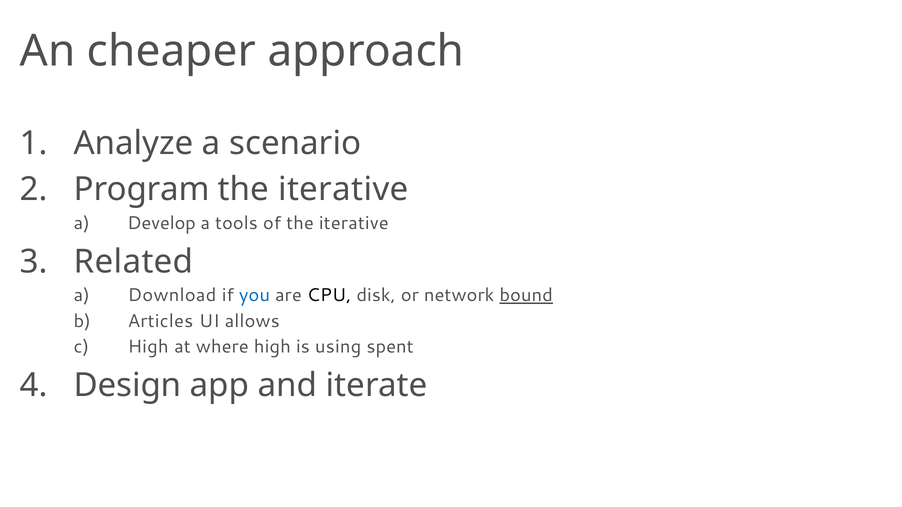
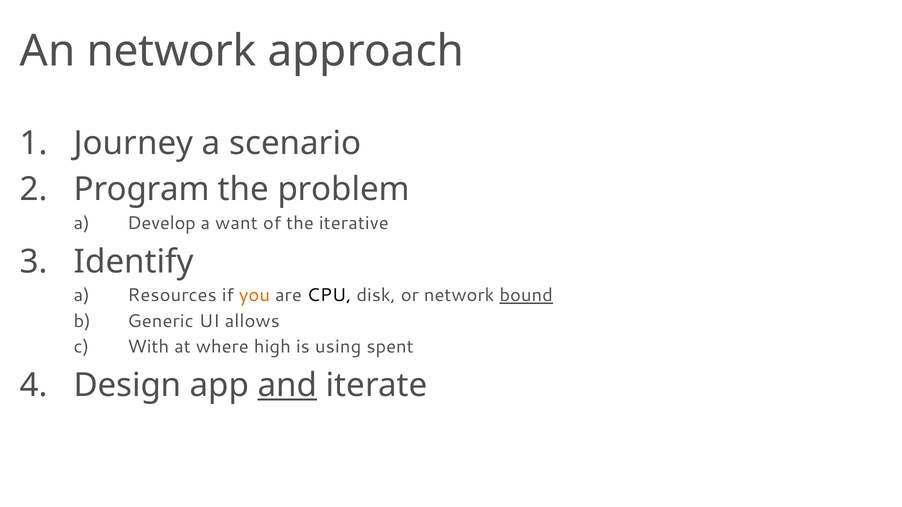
An cheaper: cheaper -> network (172, 51)
Analyze: Analyze -> Journey (134, 143)
iterative: iterative -> problem (344, 190)
tools: tools -> want (236, 223)
Related: Related -> Identify (134, 262)
Download: Download -> Resources (172, 295)
you colour: blue -> orange (254, 295)
Articles: Articles -> Generic (161, 321)
High: High -> With (148, 347)
and underline: none -> present (287, 386)
